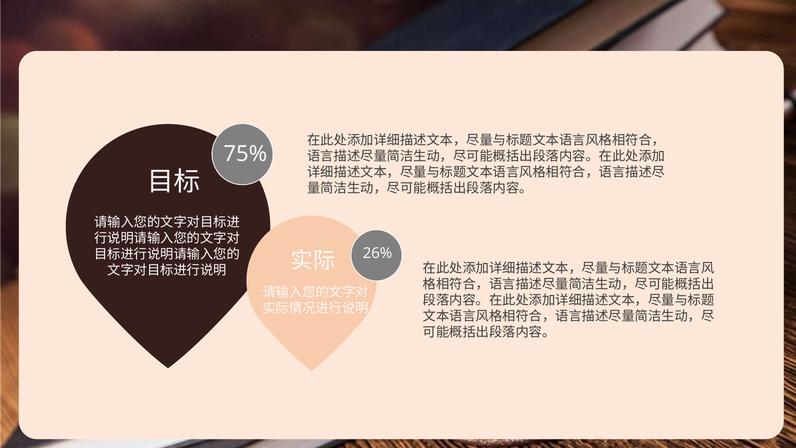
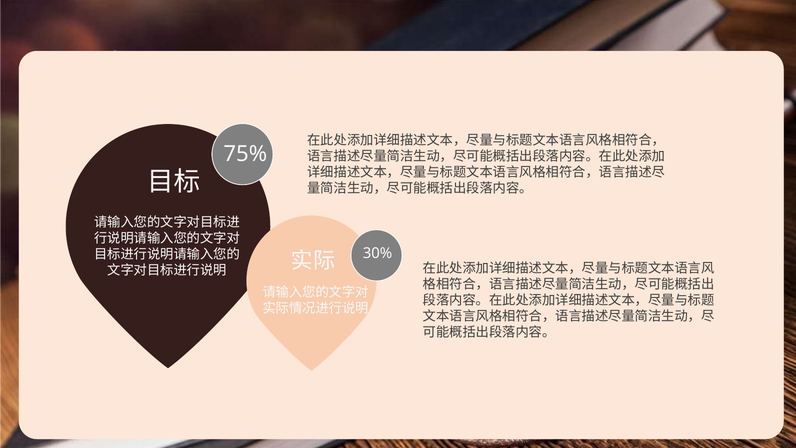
26%: 26% -> 30% (378, 253)
